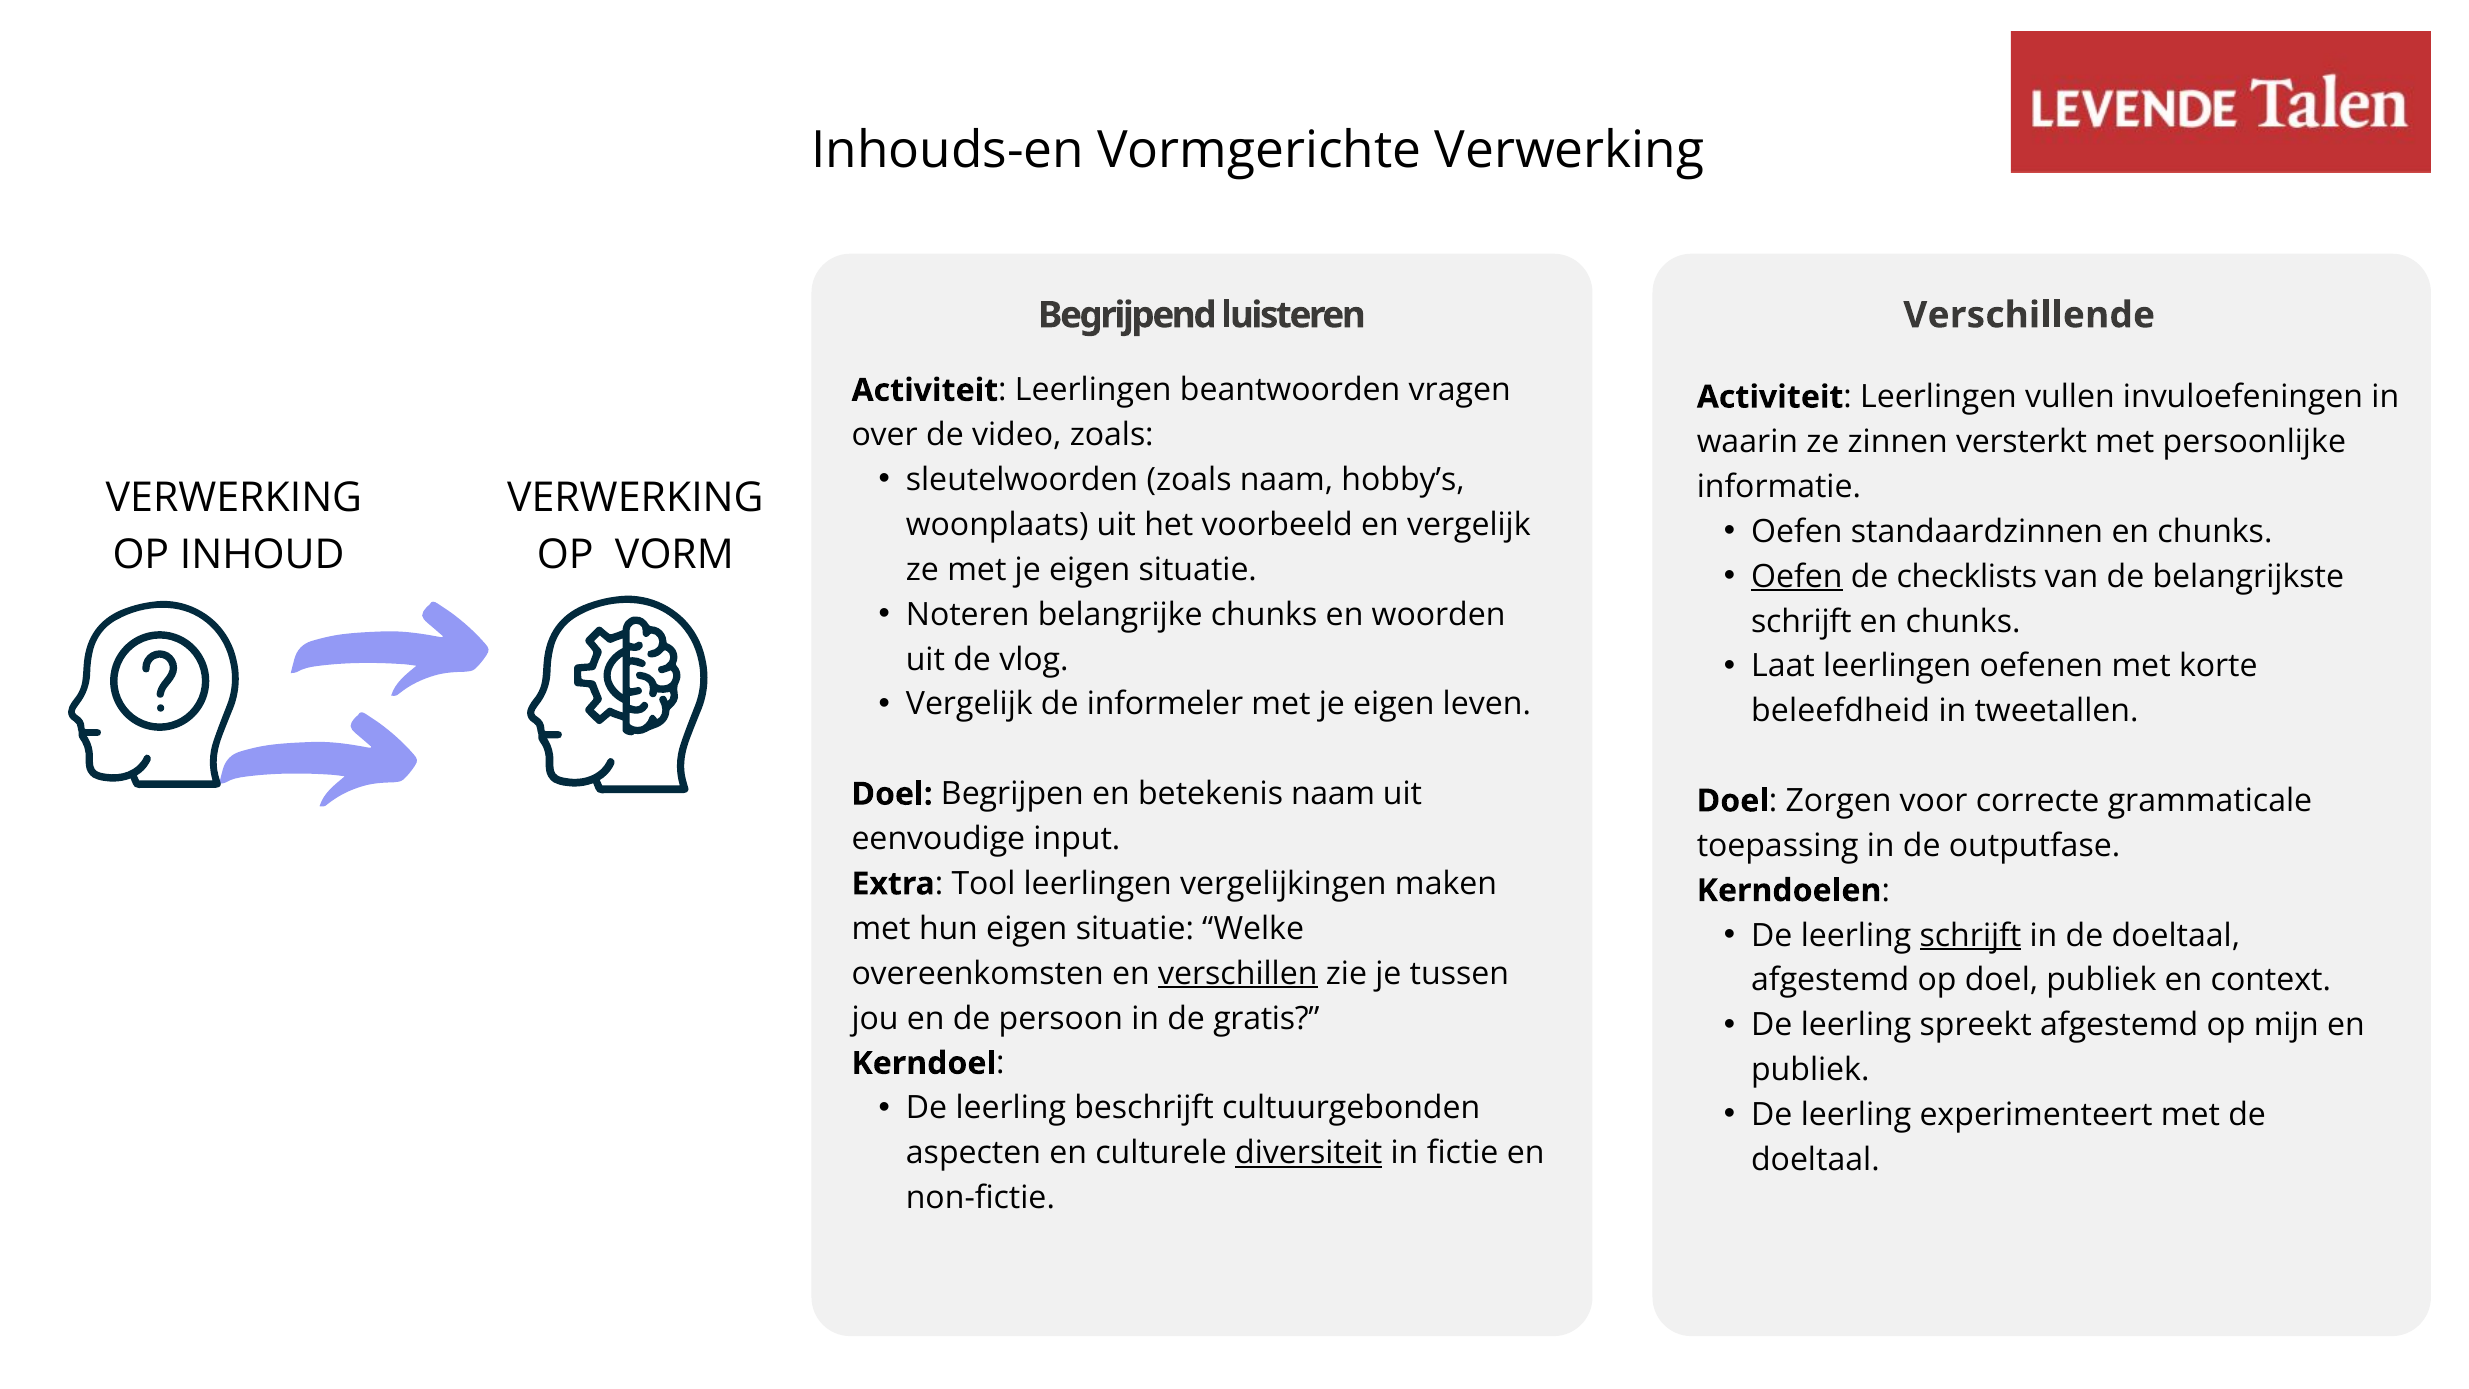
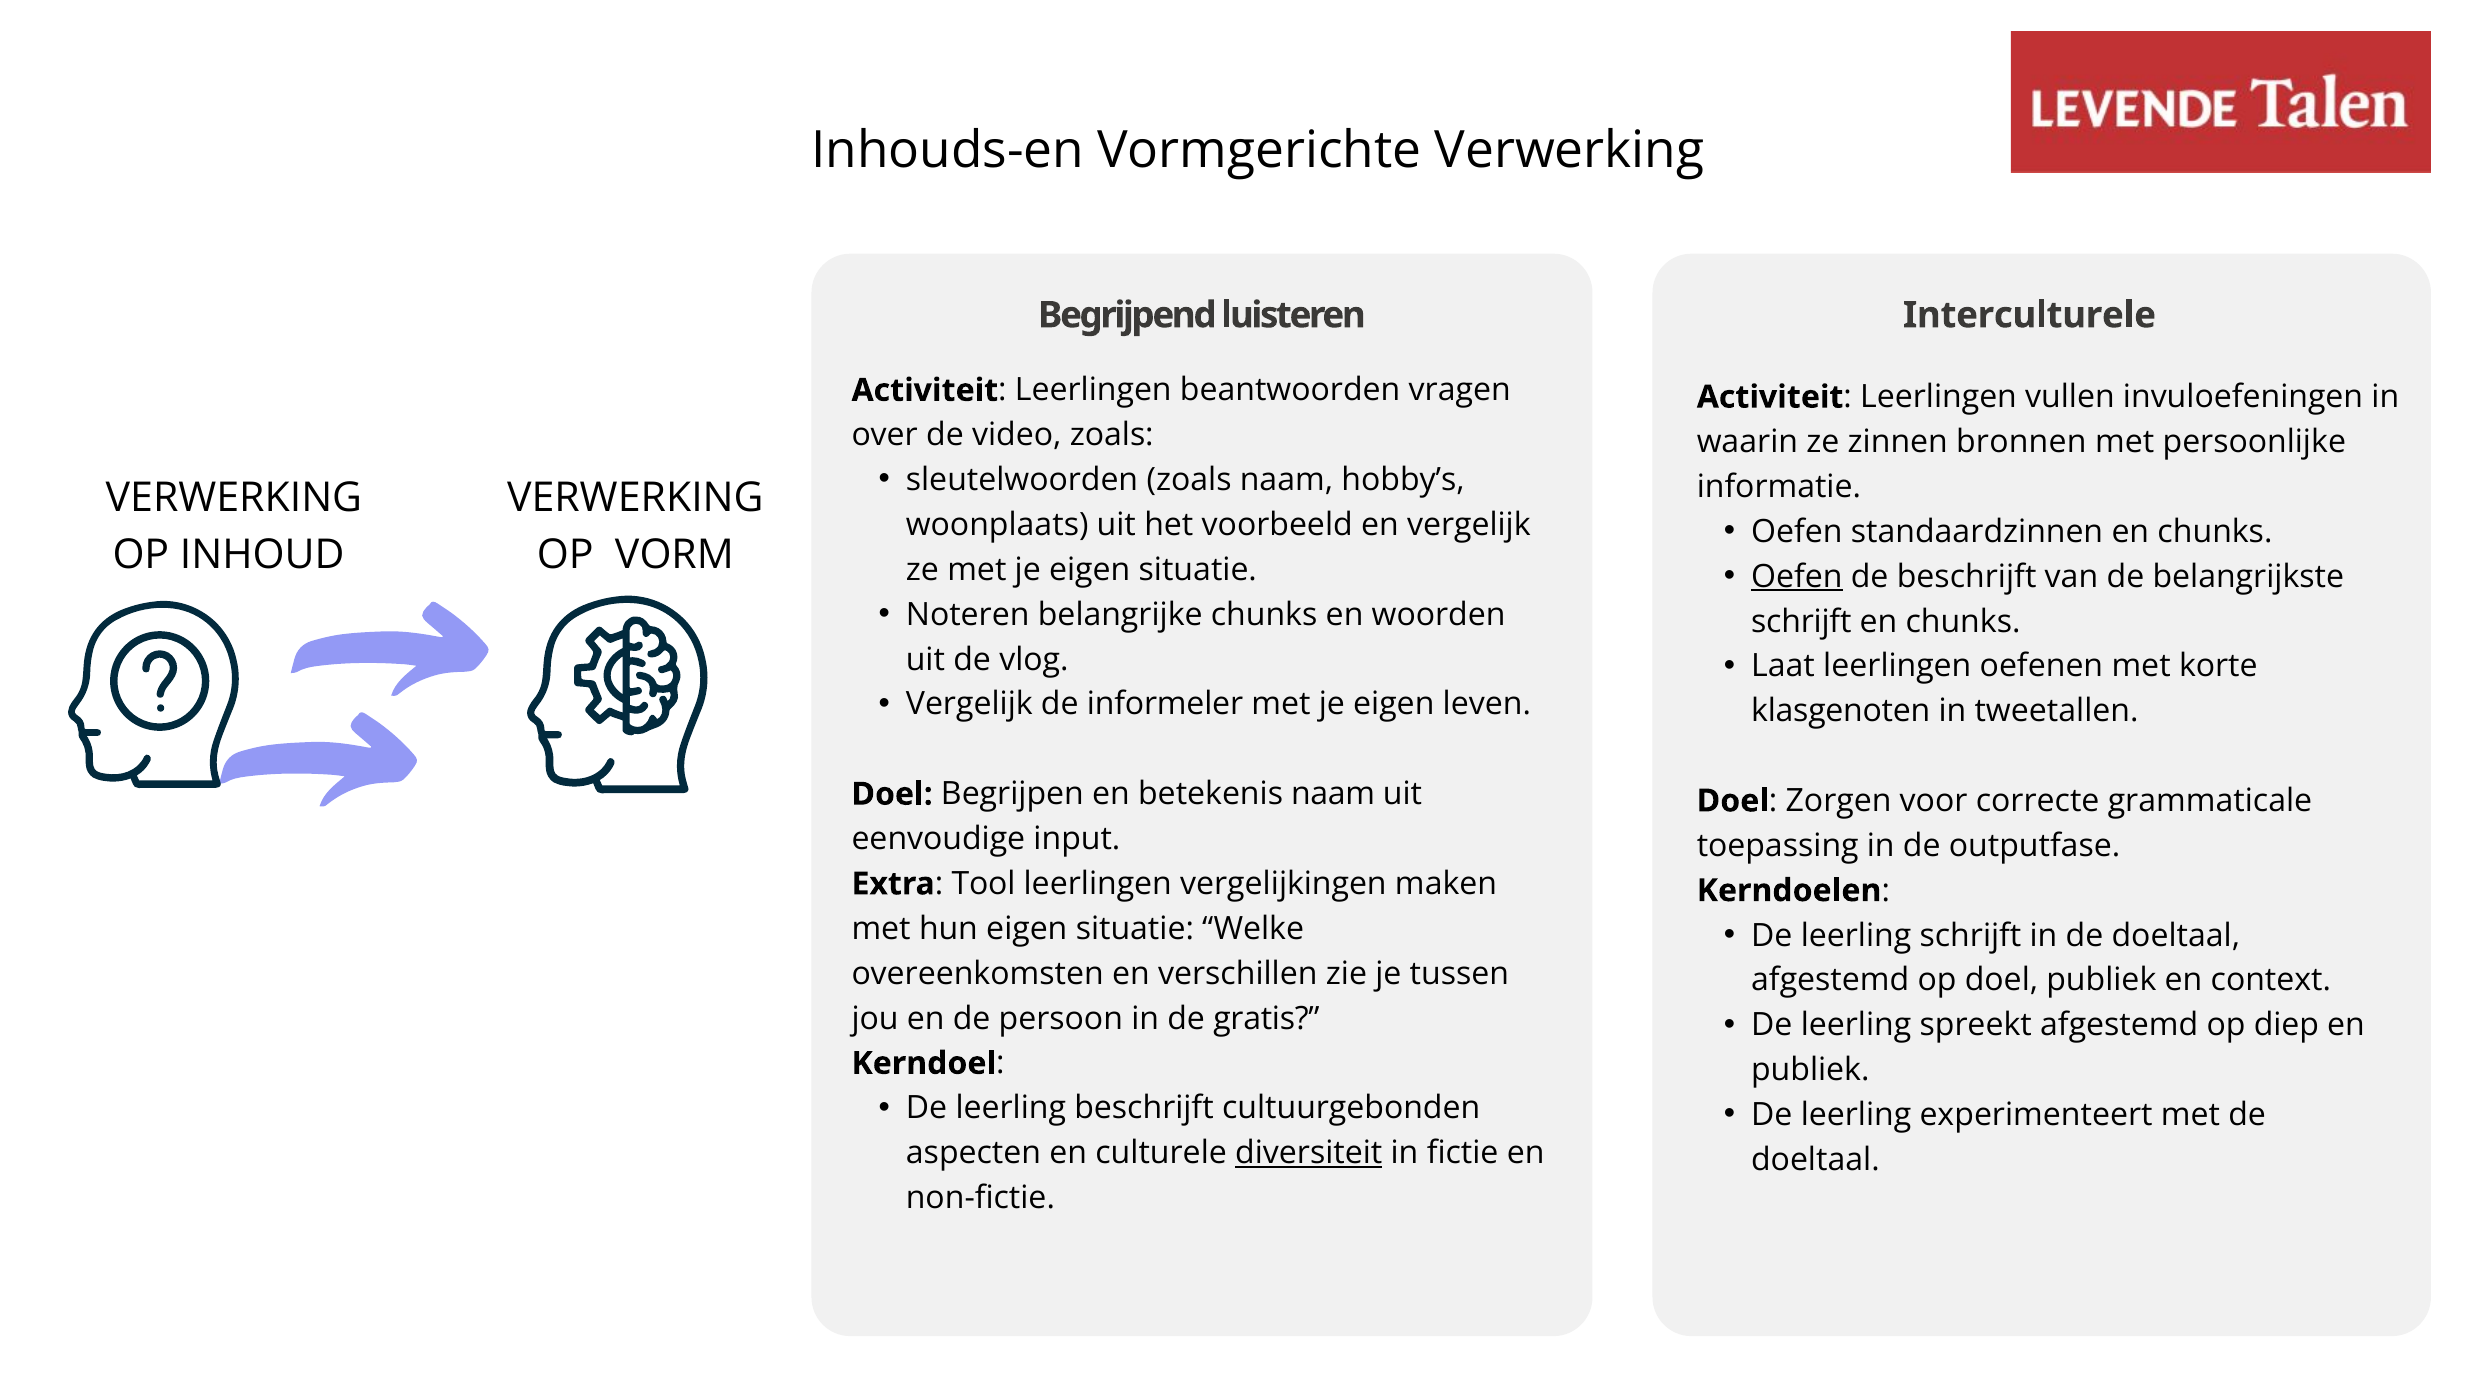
Verschillende: Verschillende -> Interculturele (2029, 315)
versterkt: versterkt -> bronnen (2021, 442)
de checklists: checklists -> beschrijft (1967, 576)
beleefdheid: beleefdheid -> klasgenoten (1841, 711)
schrijft underline: present -> none (1970, 935)
verschillen underline: present -> none (1238, 973)
mijn: mijn -> diep (2286, 1025)
